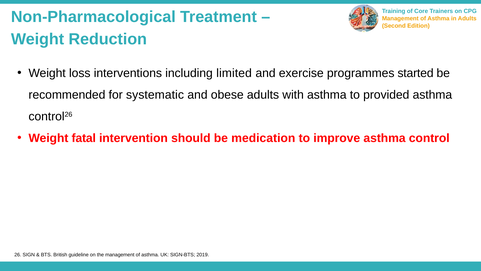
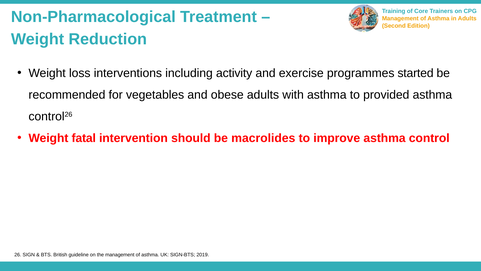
limited: limited -> activity (234, 73)
systematic: systematic -> vegetables (155, 95)
medication: medication -> macrolides (263, 138)
